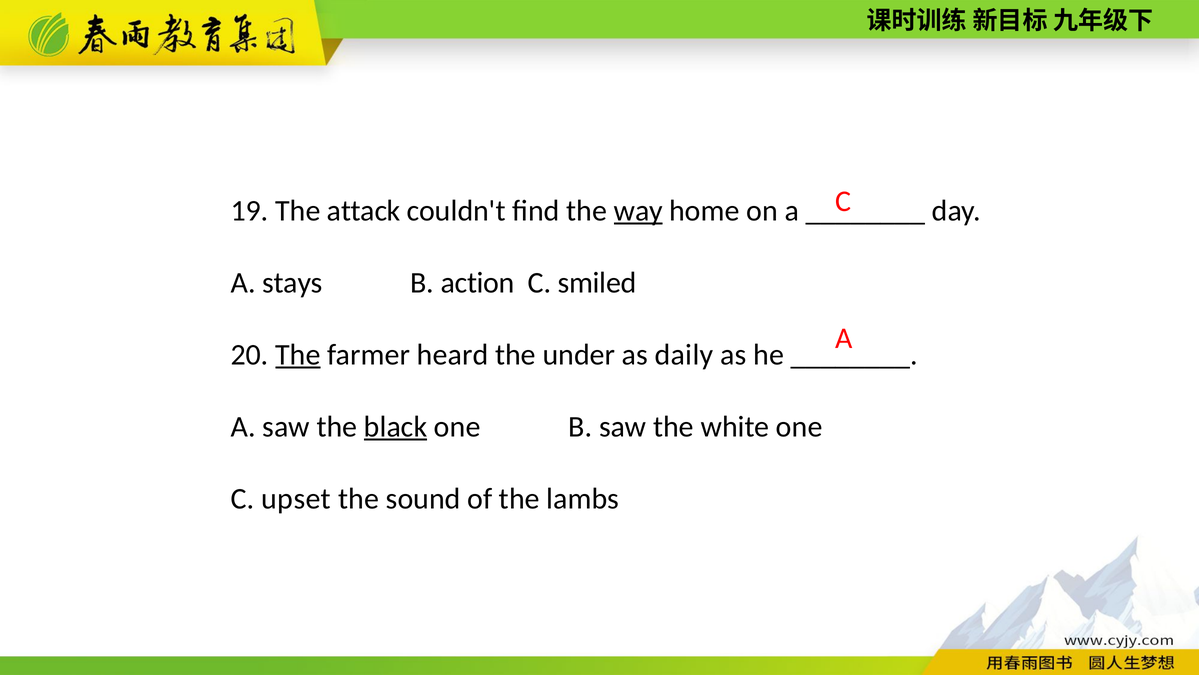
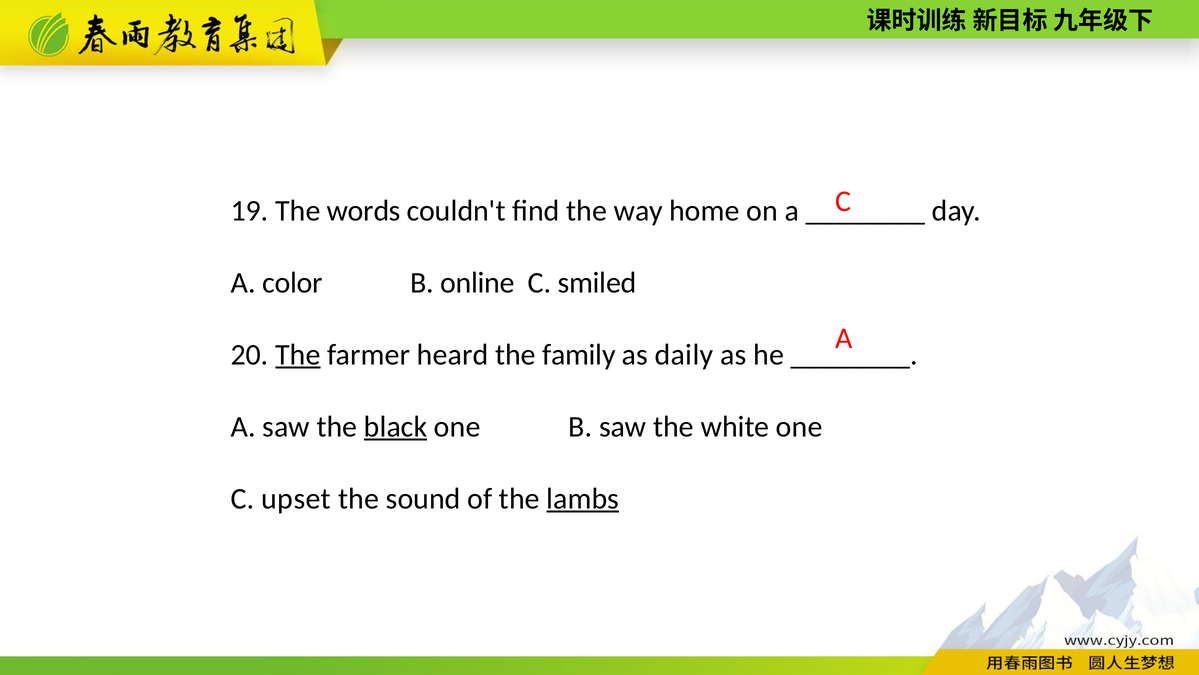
attack: attack -> words (364, 210)
way underline: present -> none (638, 210)
stays: stays -> color (292, 282)
action: action -> online (478, 282)
under: under -> family (579, 354)
lambs underline: none -> present (583, 498)
